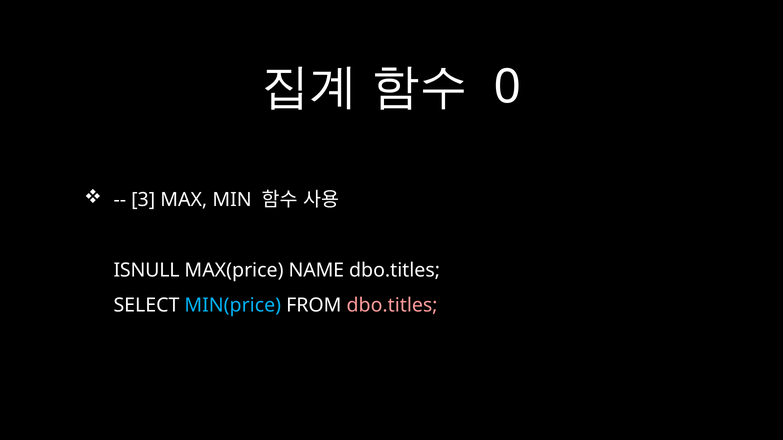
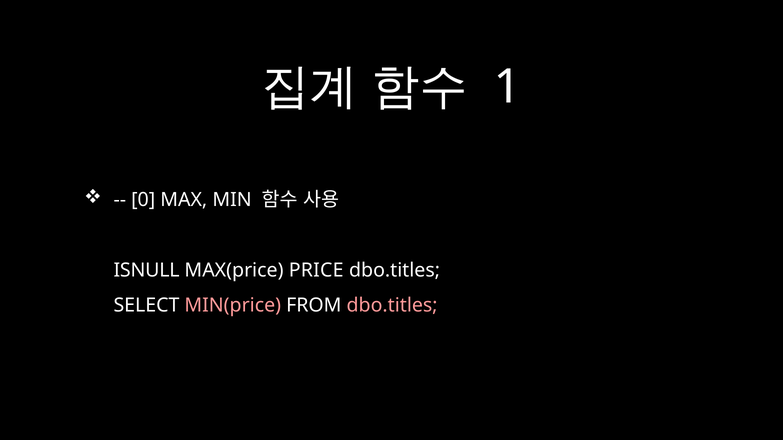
0: 0 -> 1 (507, 87)
3: 3 -> 0 (143, 200)
NAME: NAME -> PRICE (316, 270)
MIN(price colour: light blue -> pink (233, 306)
